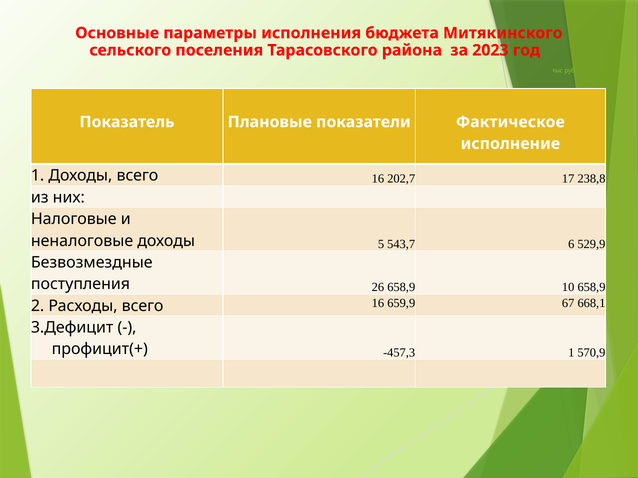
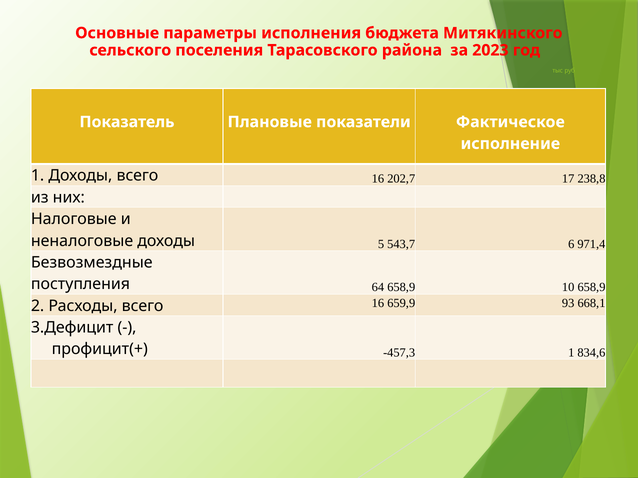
529,9: 529,9 -> 971,4 (591, 244)
26: 26 -> 64 (378, 288)
67: 67 -> 93 (568, 303)
570,9: 570,9 -> 834,6 (591, 353)
